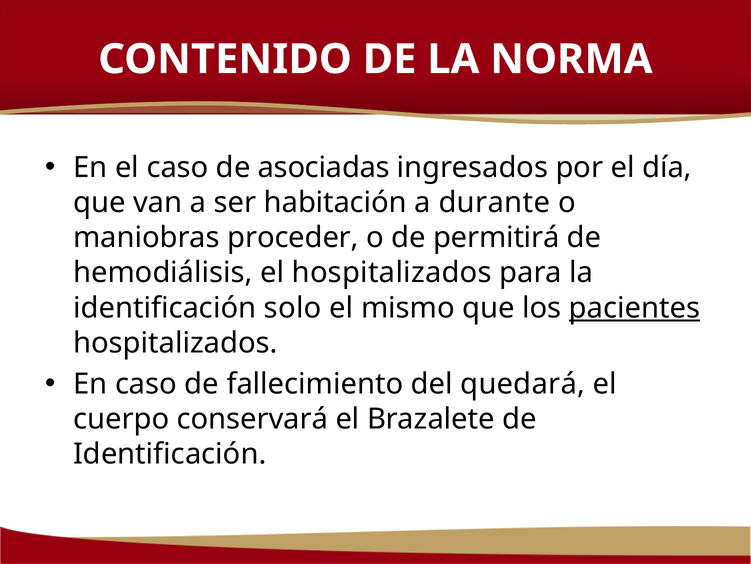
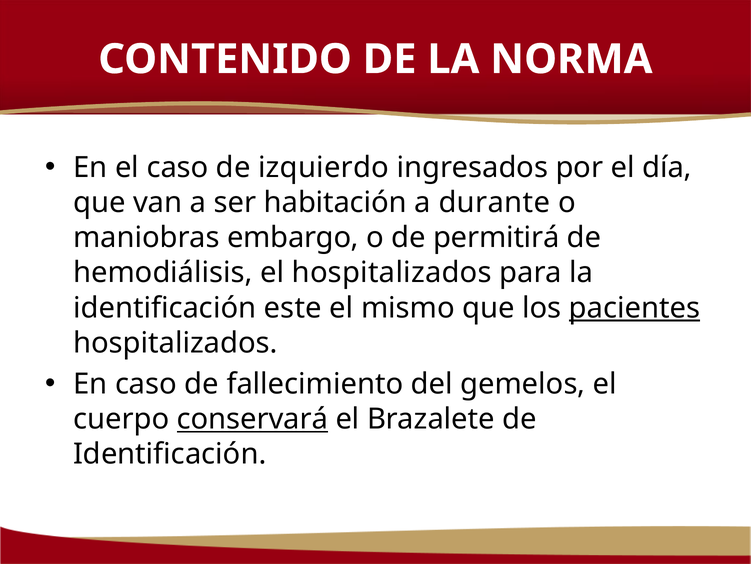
asociadas: asociadas -> izquierdo (324, 167)
proceder: proceder -> embargo (293, 237)
solo: solo -> este (293, 308)
quedará: quedará -> gemelos (523, 384)
conservará underline: none -> present (252, 419)
